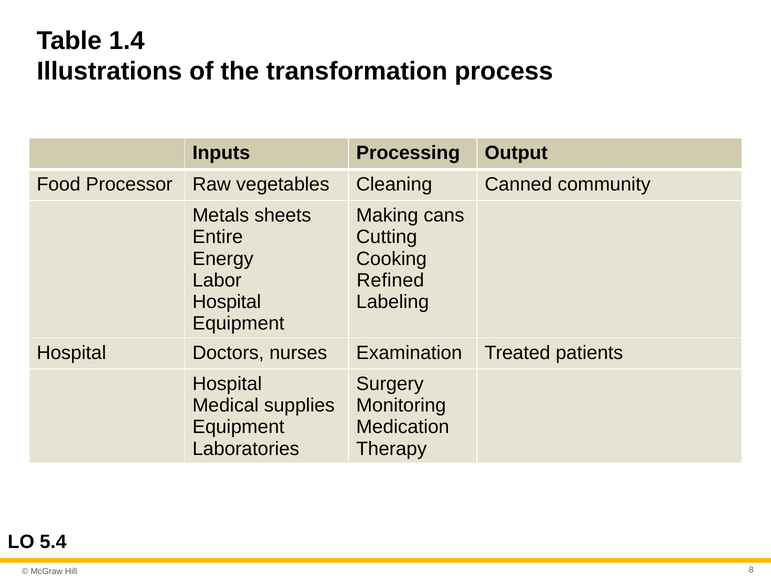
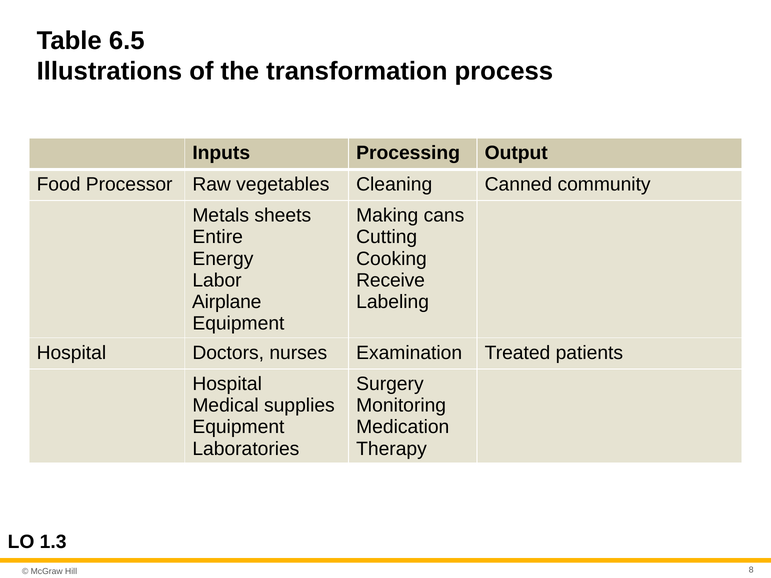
1.4: 1.4 -> 6.5 (127, 41)
Refined: Refined -> Receive (391, 280)
Hospital: Hospital -> Airplane (227, 302)
5.4: 5.4 -> 1.3 (53, 542)
